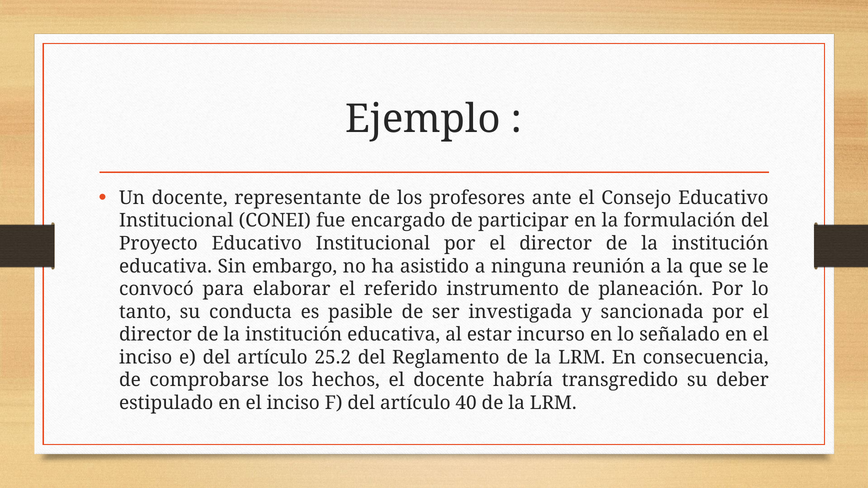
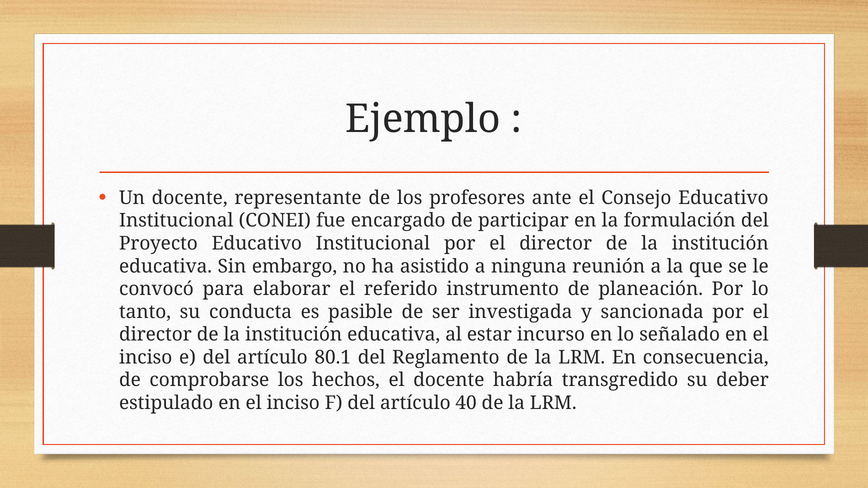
25.2: 25.2 -> 80.1 (333, 358)
